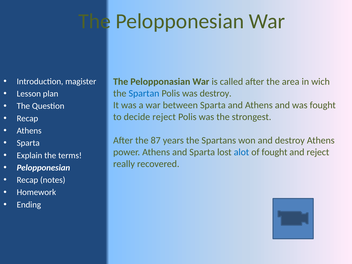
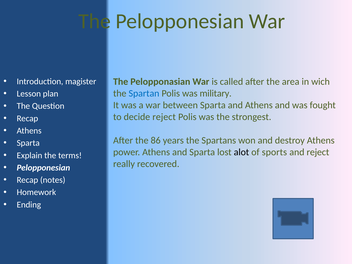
was destroy: destroy -> military (216, 93)
87: 87 -> 86 (156, 140)
alot colour: blue -> black (241, 152)
of fought: fought -> sports (274, 152)
